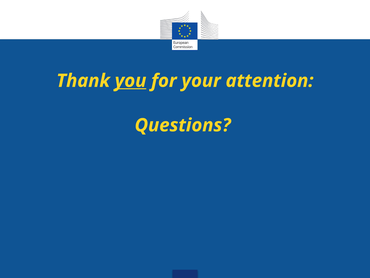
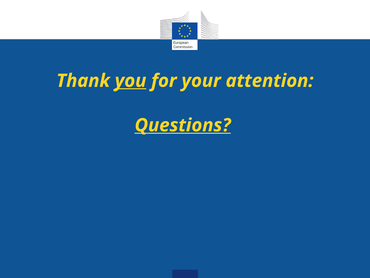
Questions underline: none -> present (183, 125)
